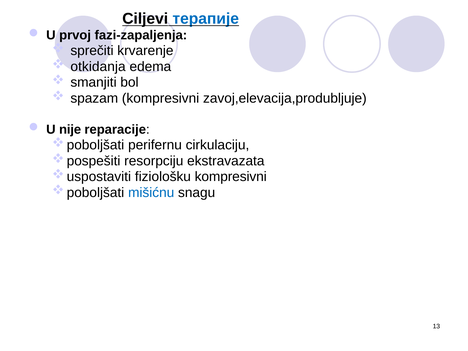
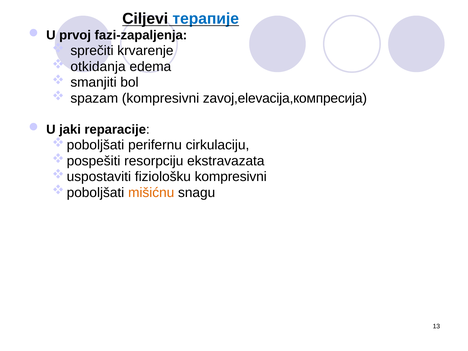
zavoj,elevacija,produbljuje: zavoj,elevacija,produbljuje -> zavoj,elevacija,компресија (285, 98)
nije: nije -> jaki (70, 130)
mišićnu colour: blue -> orange (151, 192)
